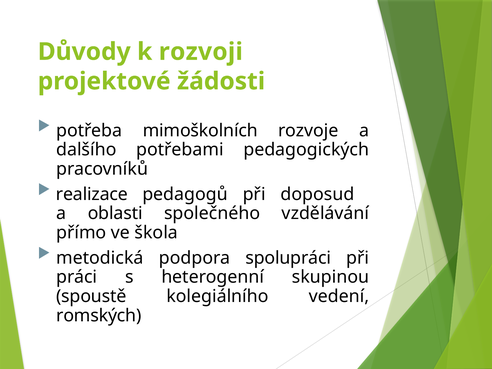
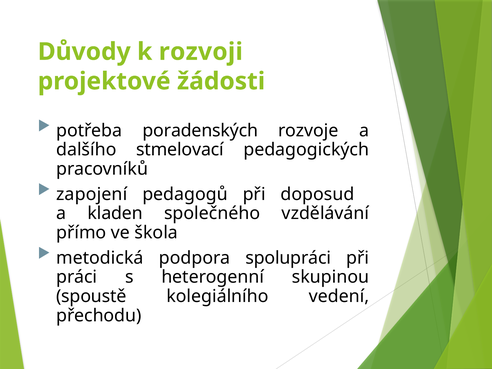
mimoškolních: mimoškolních -> poradenských (200, 131)
potřebami: potřebami -> stmelovací (180, 150)
realizace: realizace -> zapojení (92, 194)
oblasti: oblasti -> kladen (115, 213)
romských: romských -> přechodu (99, 315)
